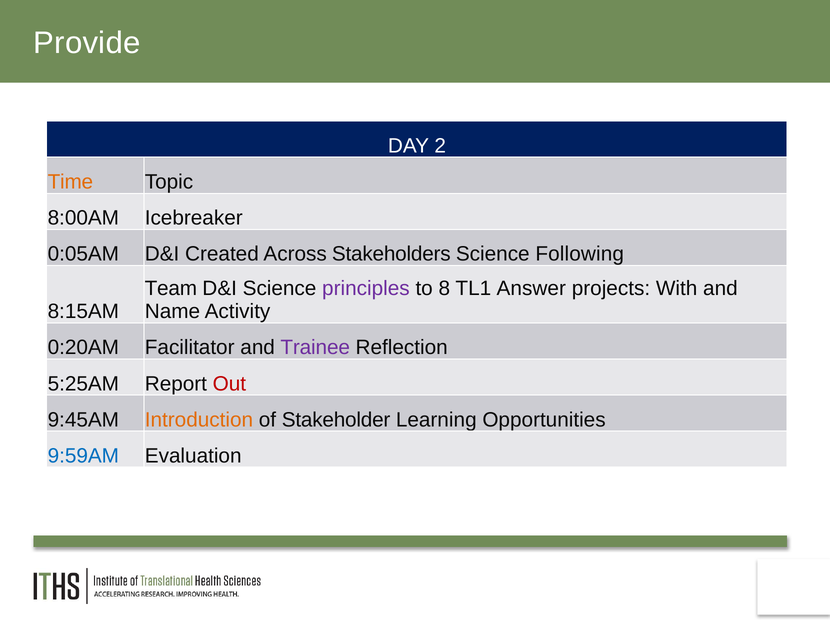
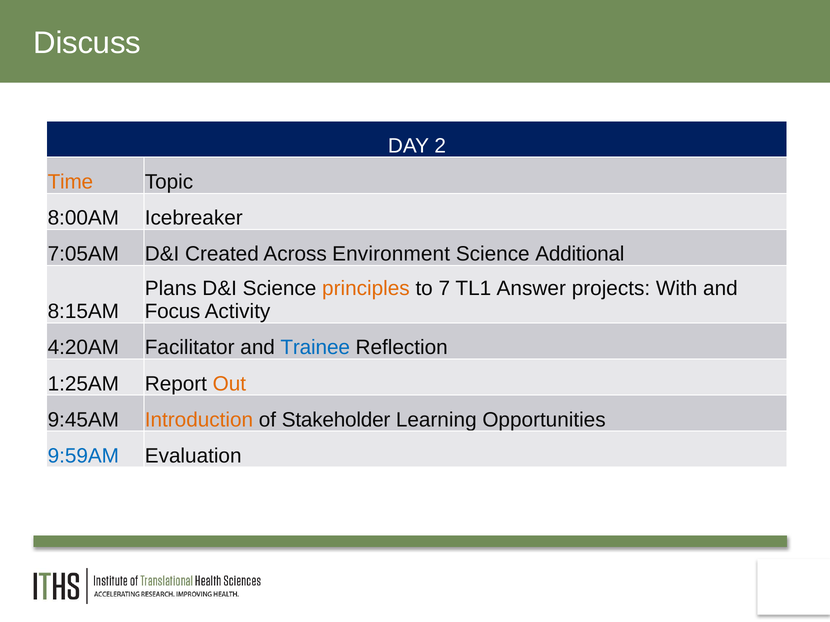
Provide: Provide -> Discuss (87, 43)
0:05AM: 0:05AM -> 7:05AM (83, 254)
Stakeholders: Stakeholders -> Environment (391, 254)
Following: Following -> Additional (580, 254)
Team: Team -> Plans (171, 289)
principles colour: purple -> orange (366, 289)
8: 8 -> 7 (444, 289)
Name: Name -> Focus (173, 312)
0:20AM: 0:20AM -> 4:20AM (83, 348)
Trainee colour: purple -> blue (315, 348)
5:25AM: 5:25AM -> 1:25AM (83, 384)
Out colour: red -> orange (229, 384)
